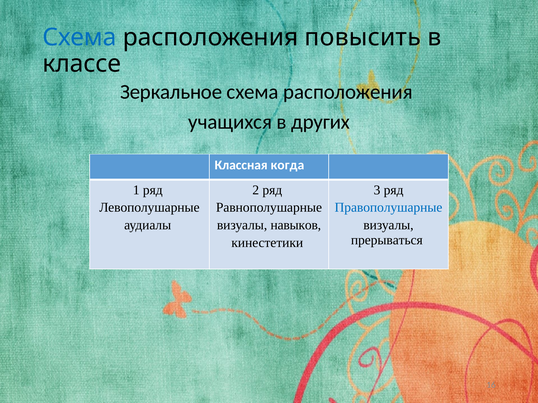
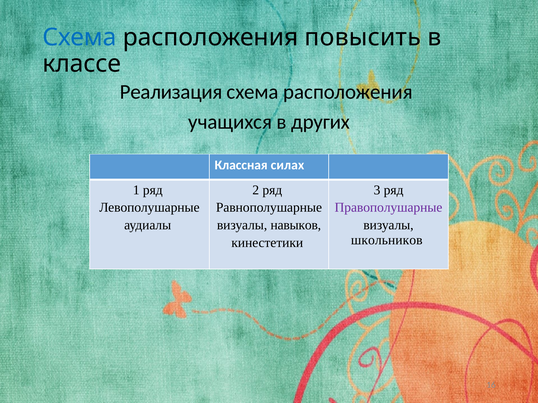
Зеркальное: Зеркальное -> Реализация (171, 92)
когда: когда -> силах (287, 165)
Правополушарные colour: blue -> purple (388, 208)
прерываться: прерываться -> школьников (387, 240)
